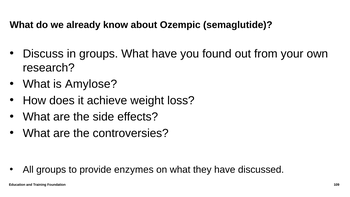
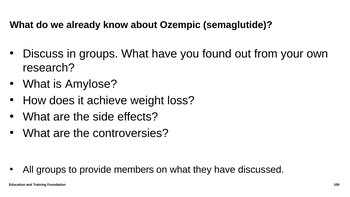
enzymes: enzymes -> members (134, 170)
